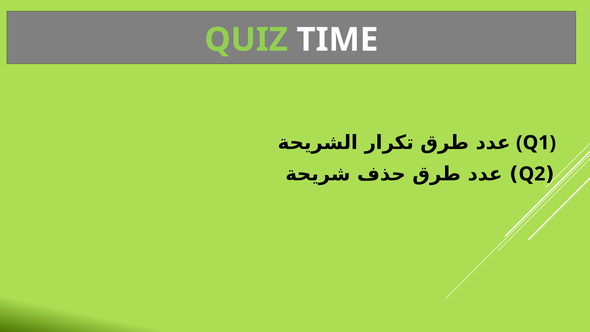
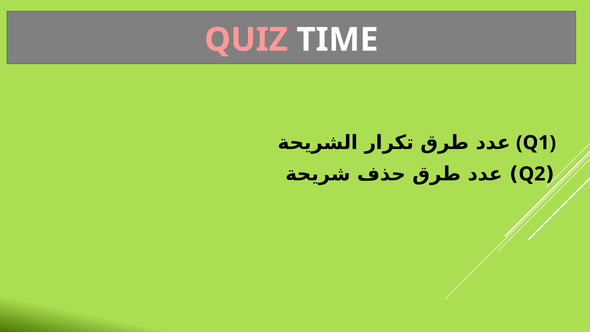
QUIZ colour: light green -> pink (246, 40)
